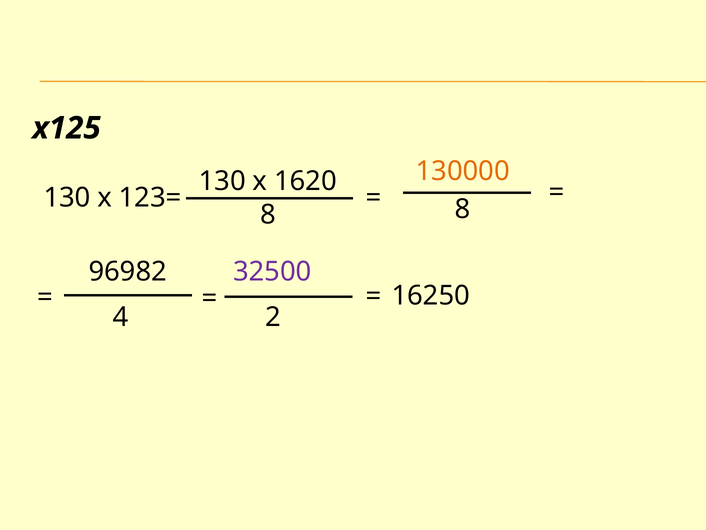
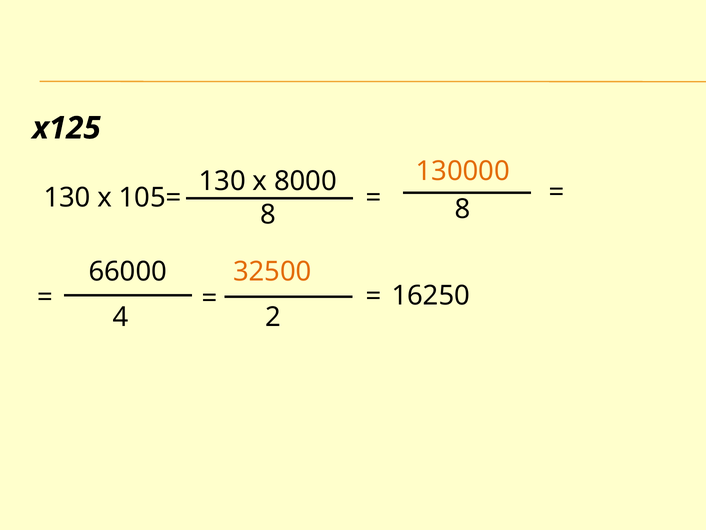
1620: 1620 -> 8000 (305, 181)
123=: 123= -> 105= (150, 198)
96982: 96982 -> 66000 (128, 271)
32500 colour: purple -> orange (272, 271)
